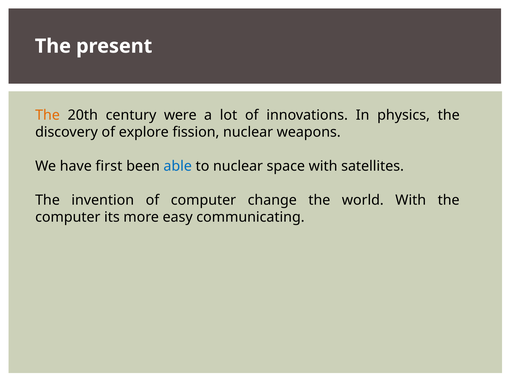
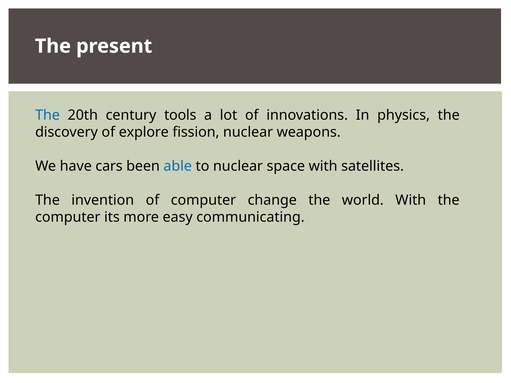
The colour: orange -> blue (48, 115)
were: were -> tools (180, 115)
first: first -> cars (109, 166)
